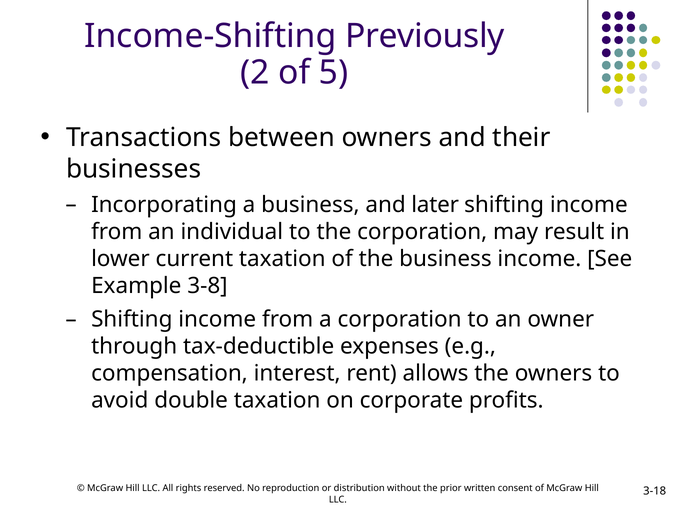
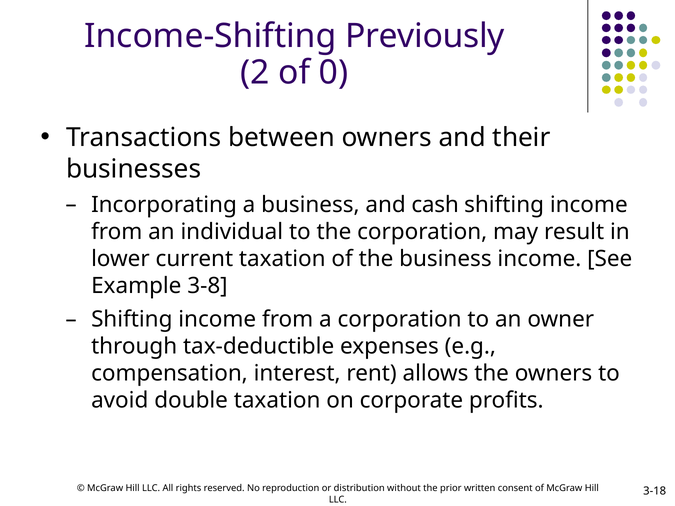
5: 5 -> 0 (334, 73)
later: later -> cash (435, 205)
